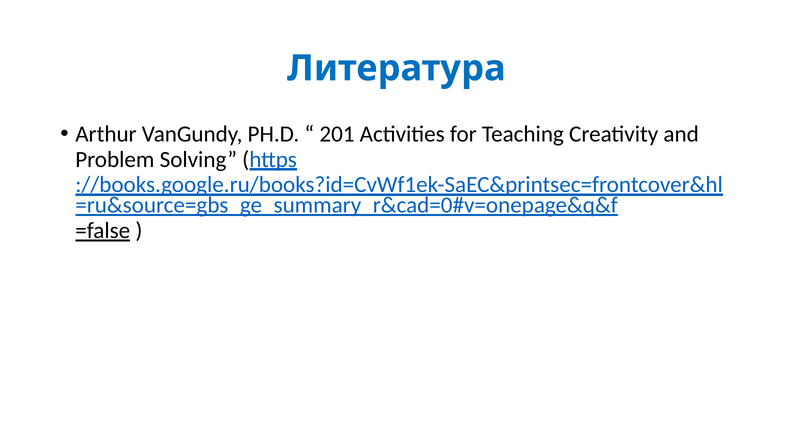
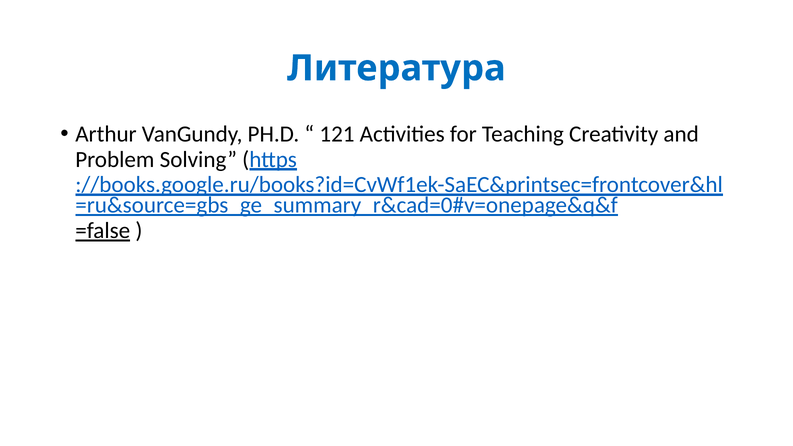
201: 201 -> 121 (337, 134)
